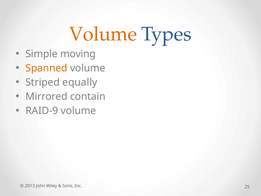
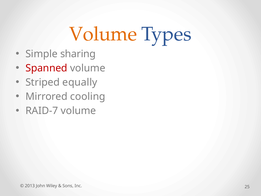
moving: moving -> sharing (78, 54)
Spanned colour: orange -> red (46, 68)
contain: contain -> cooling (88, 96)
RAID-9: RAID-9 -> RAID-7 (42, 111)
